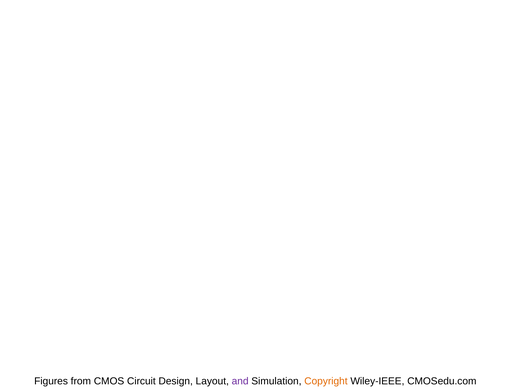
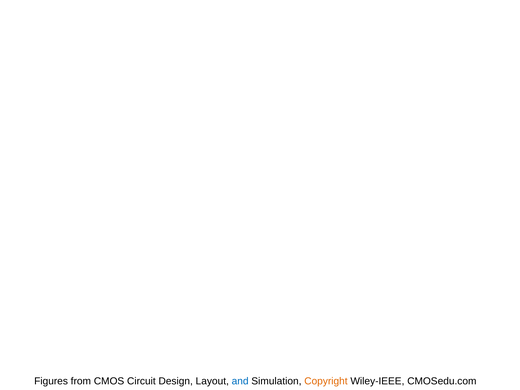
and colour: purple -> blue (240, 381)
